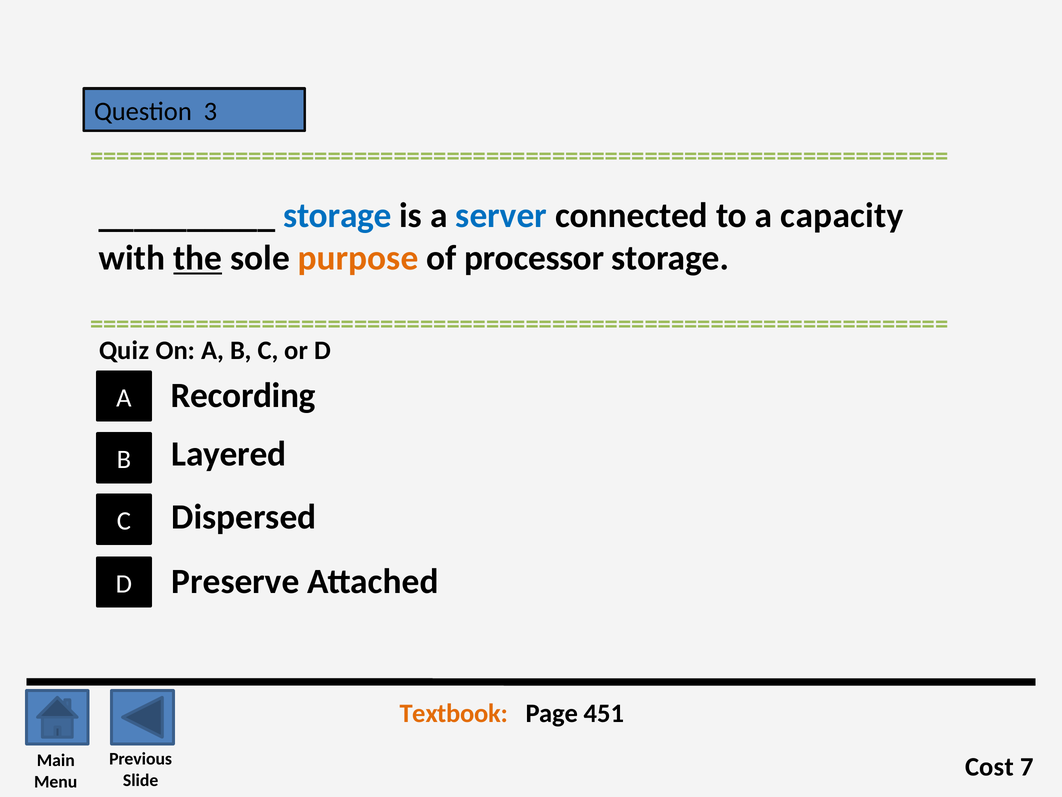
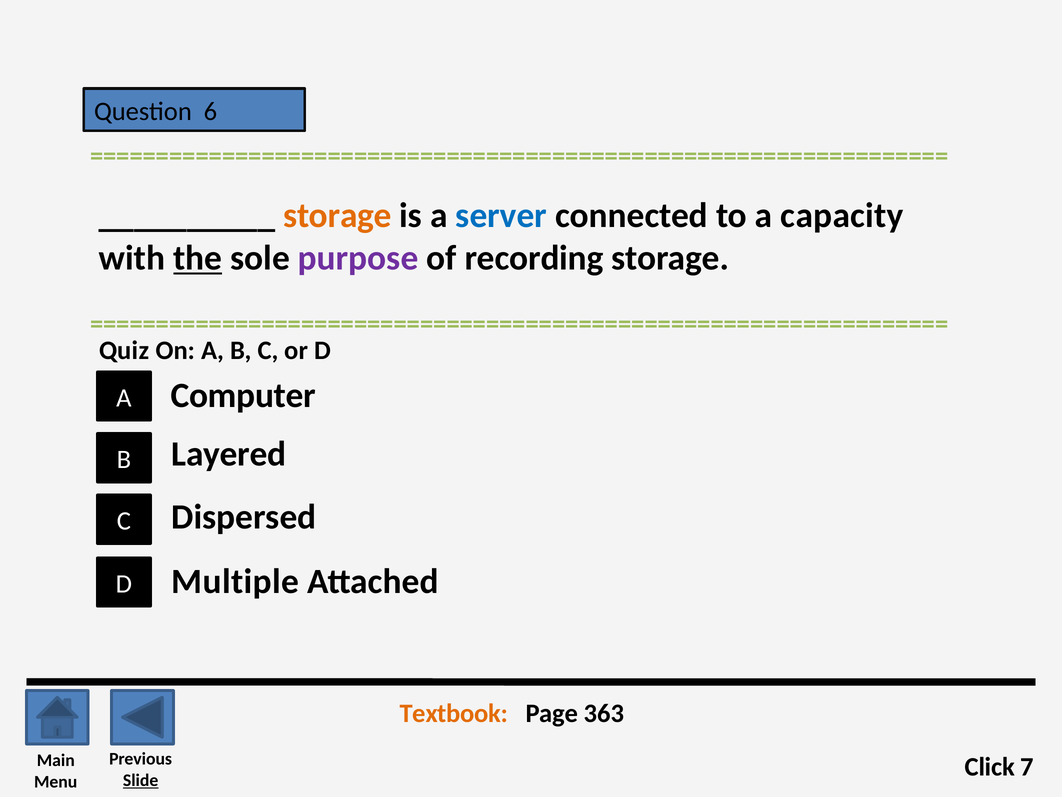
3: 3 -> 6 (210, 111)
storage colour: blue -> orange (337, 216)
purpose colour: orange -> purple (358, 258)
processor: processor -> recording (534, 258)
Recording: Recording -> Computer (243, 395)
Preserve: Preserve -> Multiple (235, 581)
451: 451 -> 363 (604, 713)
Cost: Cost -> Click (990, 766)
Slide underline: none -> present (141, 780)
